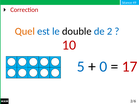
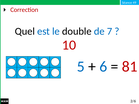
Quel colour: orange -> black (25, 31)
2: 2 -> 7 (110, 31)
0: 0 -> 6 (103, 67)
17: 17 -> 81 (130, 67)
